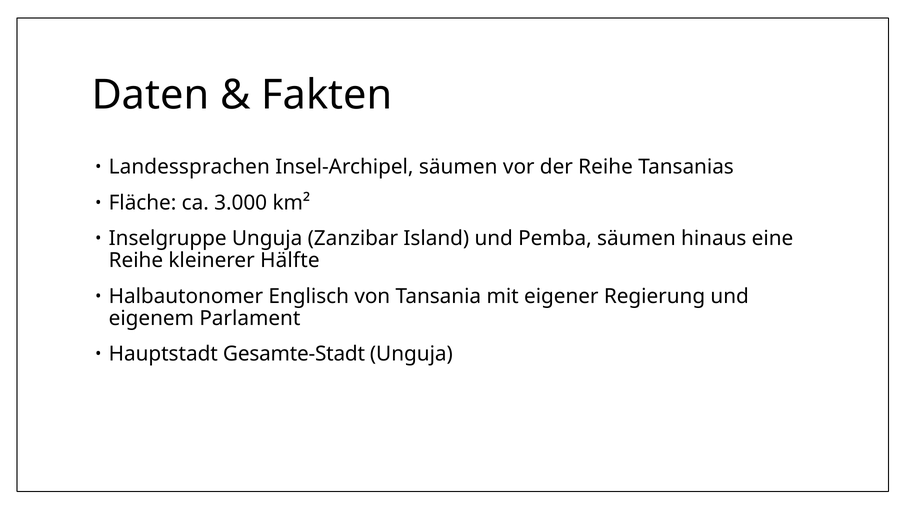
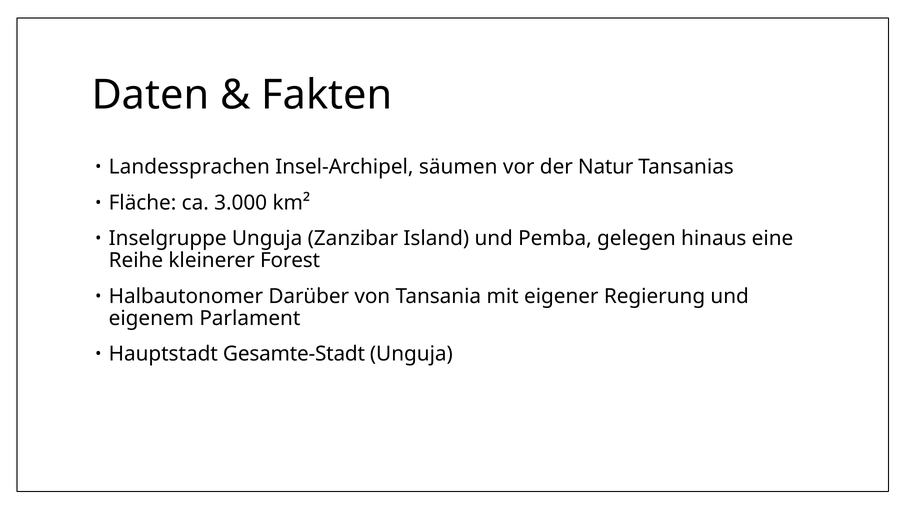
der Reihe: Reihe -> Natur (606, 167)
Pemba säumen: säumen -> gelegen (636, 239)
Hälfte: Hälfte -> Forest (290, 261)
Englisch: Englisch -> Darüber (309, 297)
